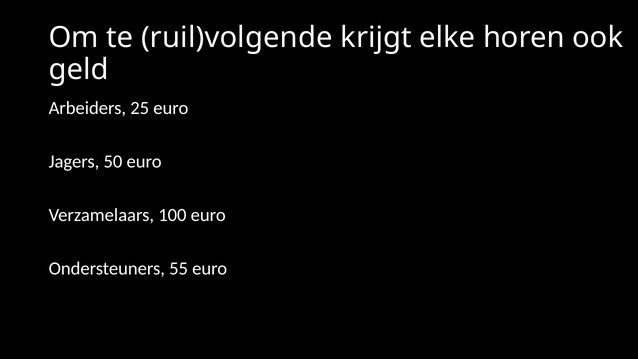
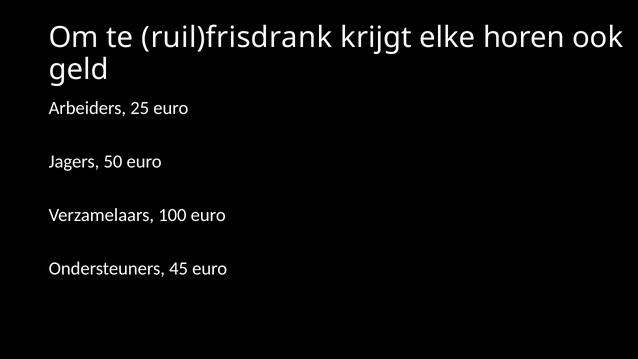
ruil)volgende: ruil)volgende -> ruil)frisdrank (237, 38)
55: 55 -> 45 (179, 268)
